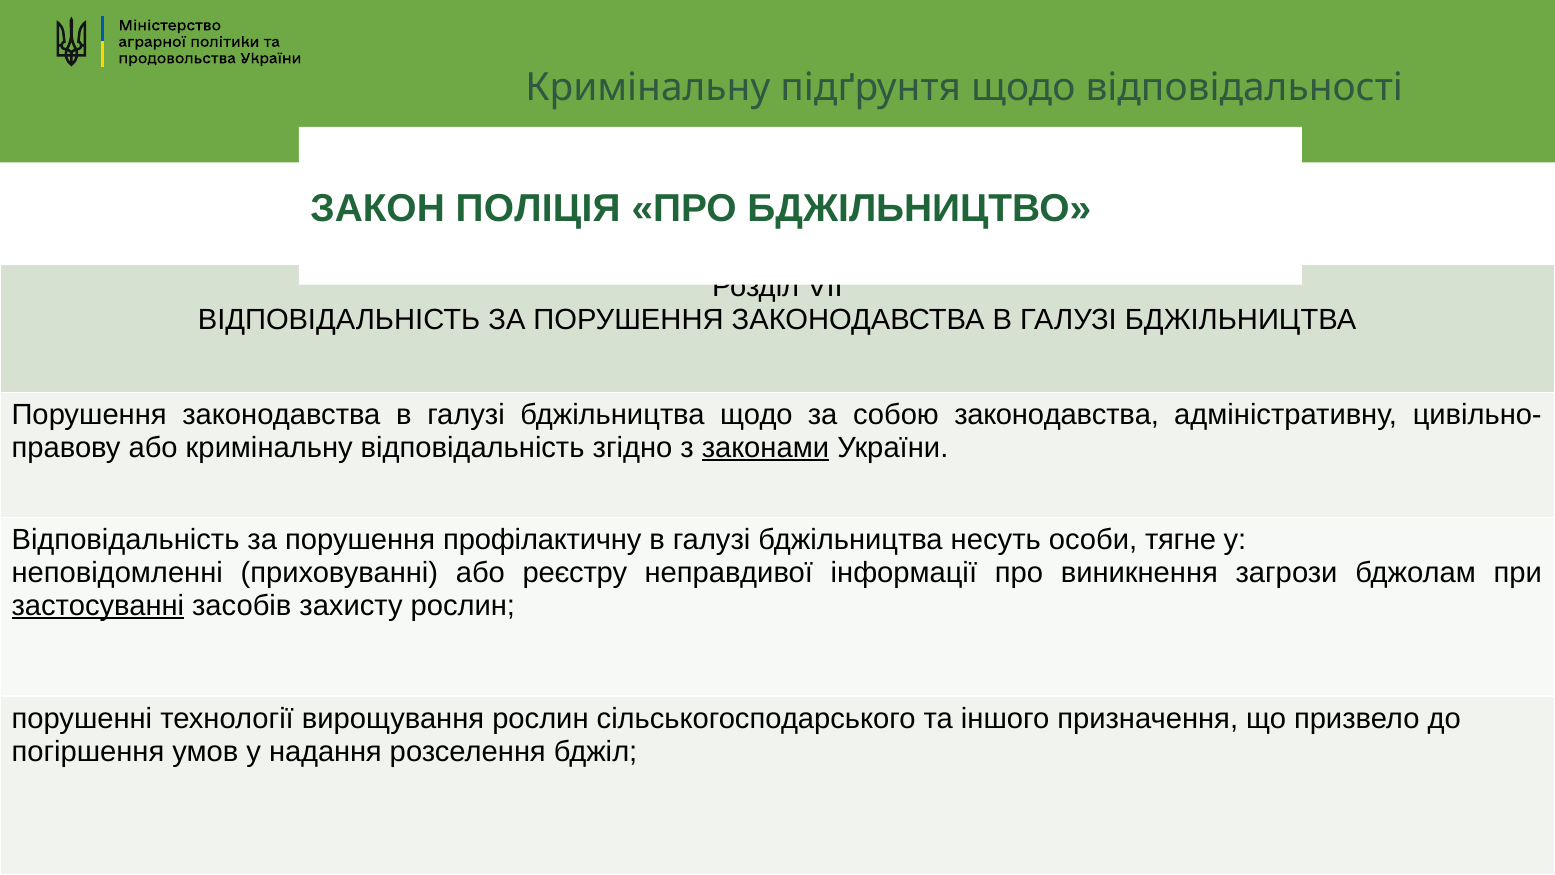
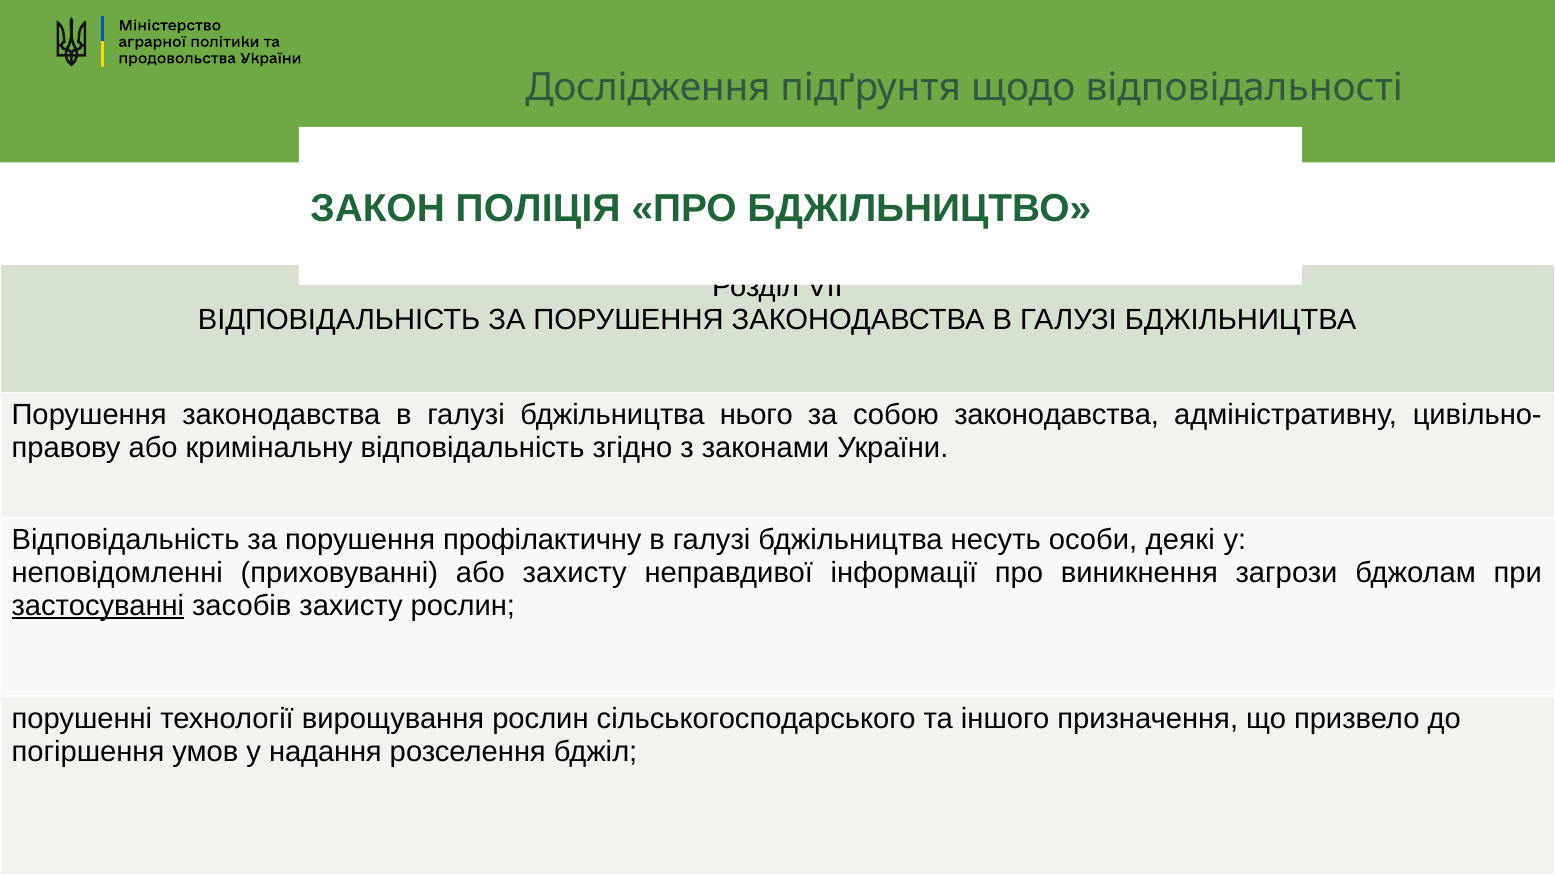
Кримінальну: Кримінальну -> Дослідження (648, 88)
бджільництва щодо: щодо -> нього (756, 415)
законами underline: present -> none (766, 447)
тягне: тягне -> деякі (1180, 540)
або реєстру: реєстру -> захисту (575, 573)
